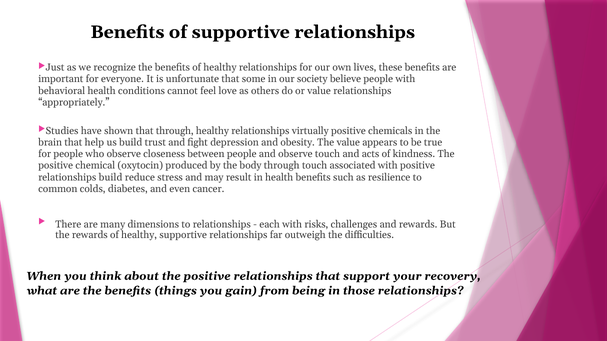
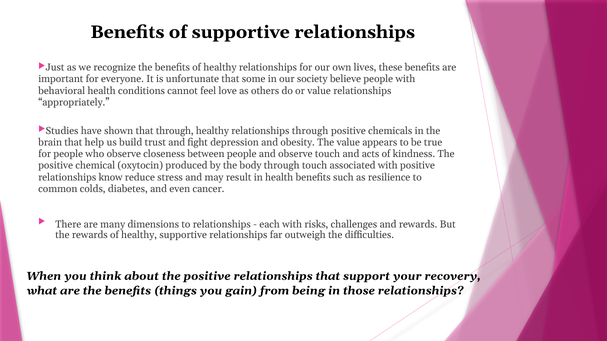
relationships virtually: virtually -> through (310, 131)
relationships build: build -> know (111, 178)
